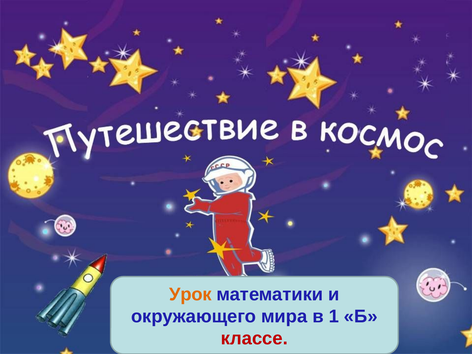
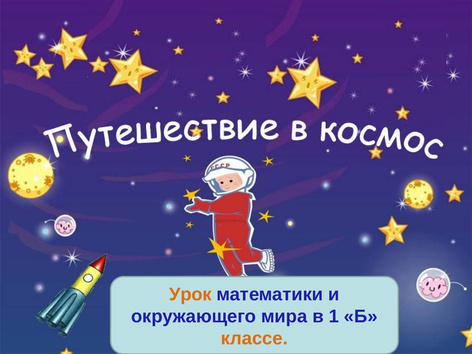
классе colour: red -> orange (254, 339)
